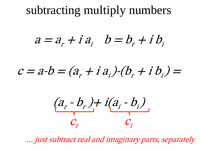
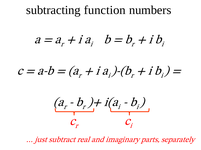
multiply: multiply -> function (105, 10)
